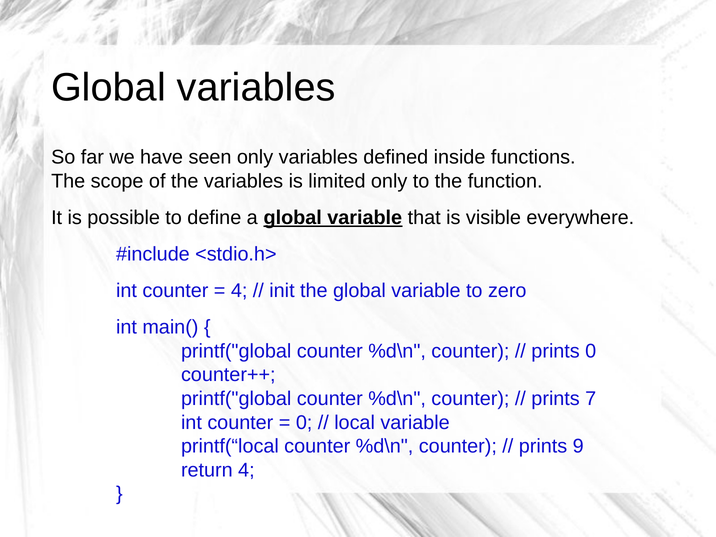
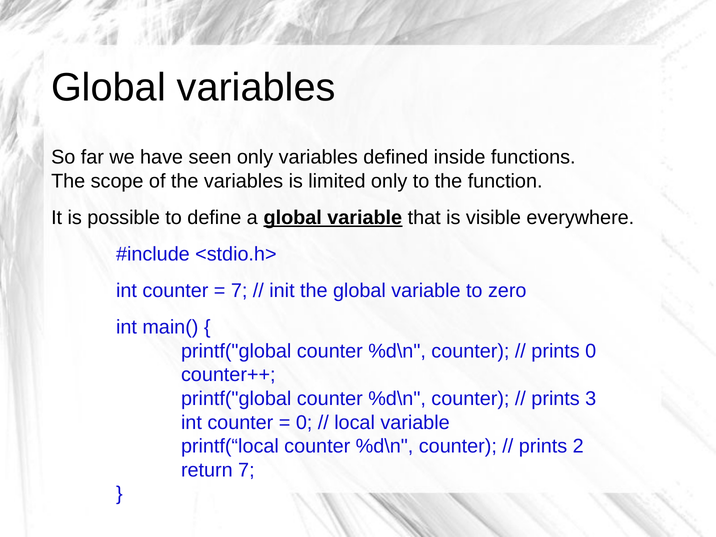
4: 4 -> 7 (239, 291)
7: 7 -> 3 (591, 399)
9: 9 -> 2 (578, 446)
return 4: 4 -> 7 (246, 470)
